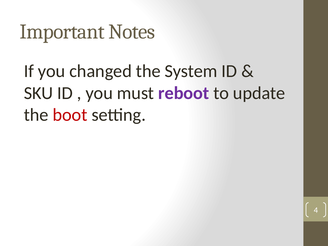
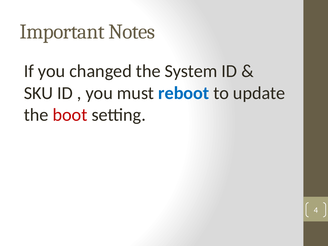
reboot colour: purple -> blue (184, 93)
